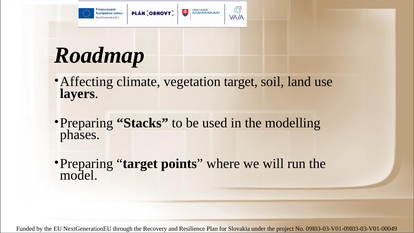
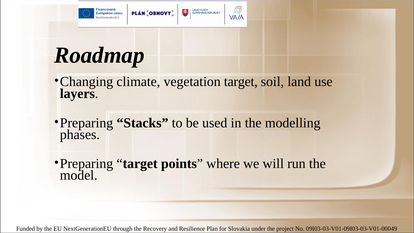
Affecting: Affecting -> Changing (87, 82)
